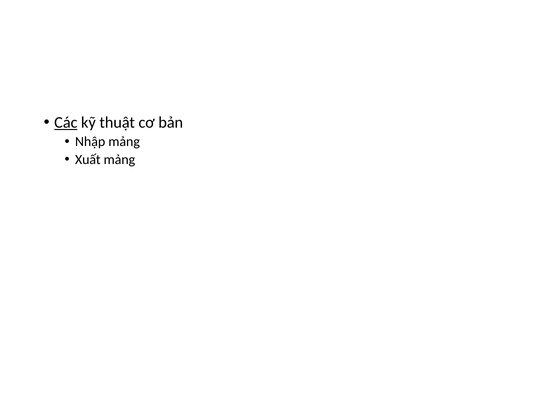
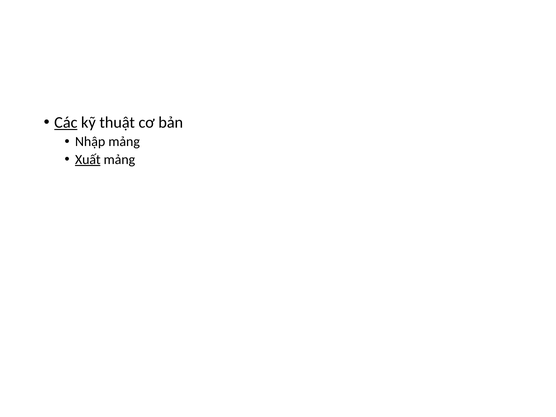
Xuất underline: none -> present (88, 160)
